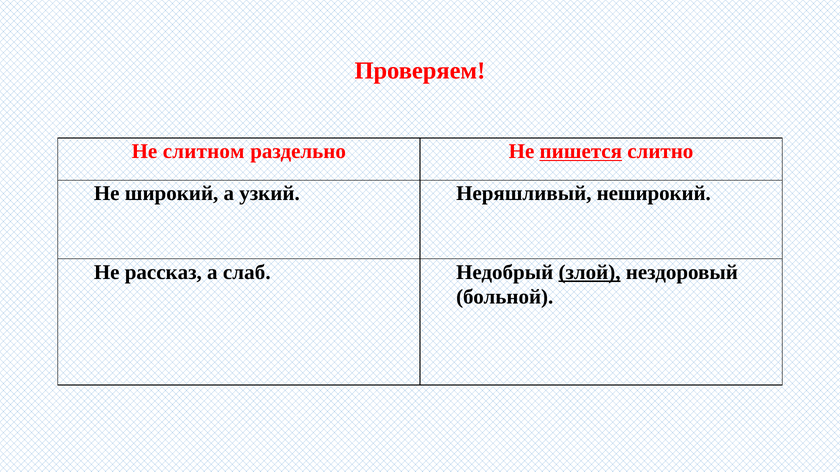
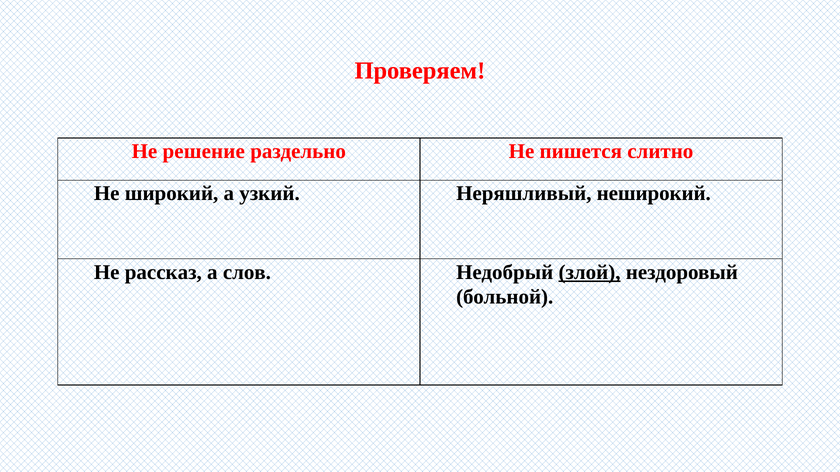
слитном: слитном -> решение (204, 152)
пишется underline: present -> none (581, 152)
слаб: слаб -> слов (247, 273)
